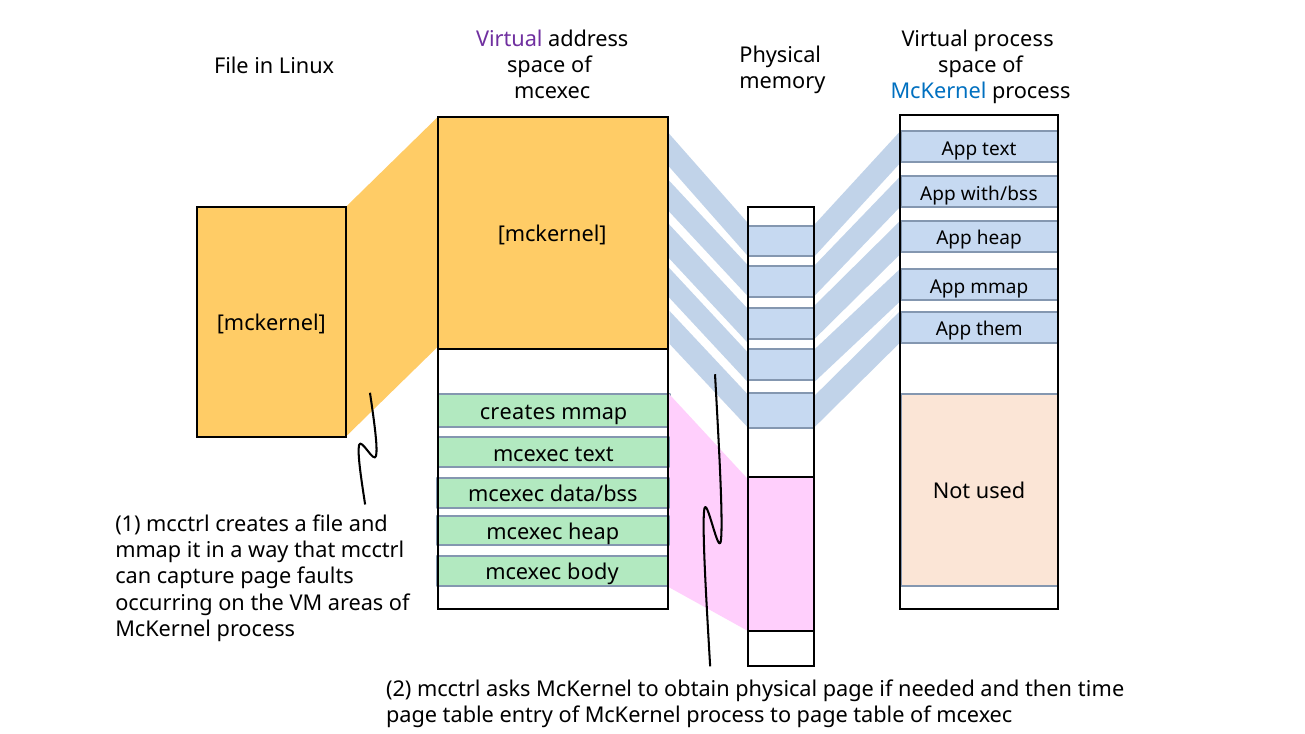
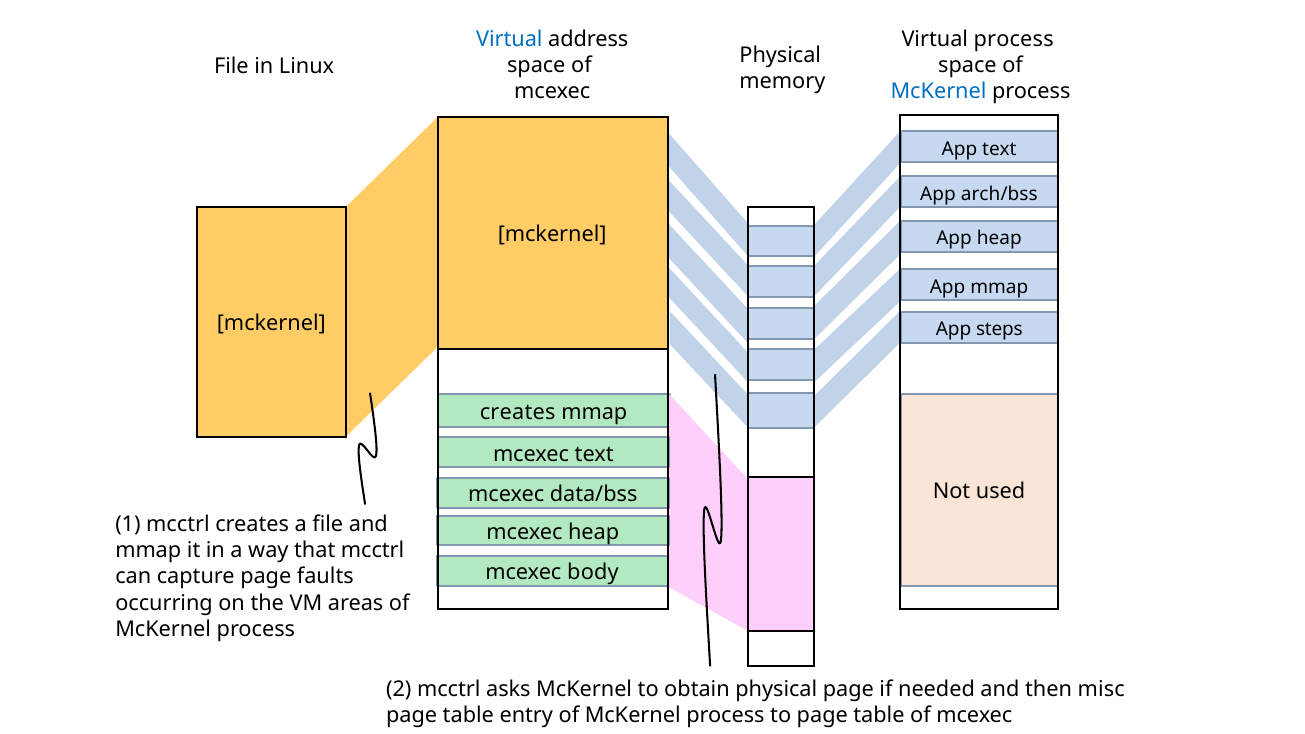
Virtual colour: purple -> blue (509, 39)
with/bss: with/bss -> arch/bss (999, 194)
them: them -> steps (999, 329)
time: time -> misc (1101, 690)
